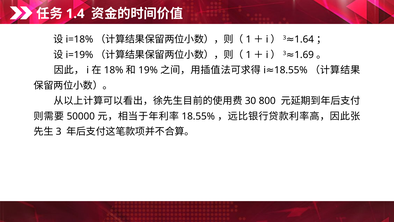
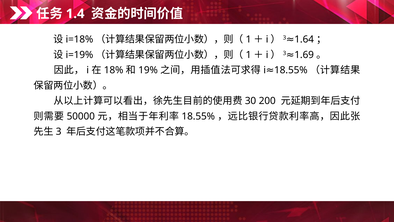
800: 800 -> 200 (267, 101)
